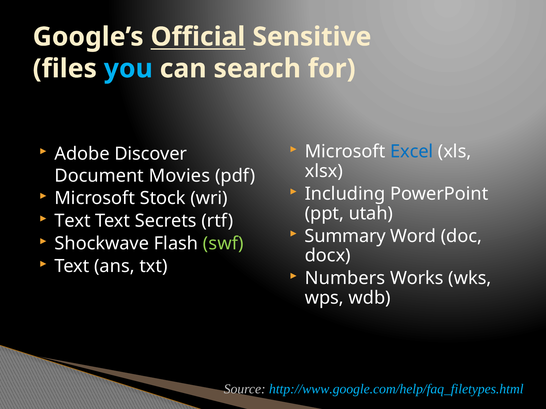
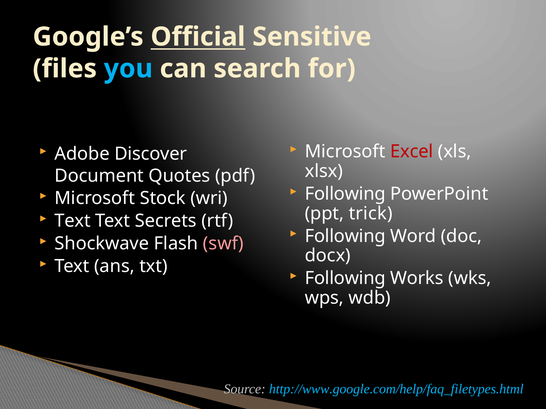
Excel colour: blue -> red (412, 152)
Movies: Movies -> Quotes (179, 176)
Including: Including -> Following (345, 194)
utah: utah -> trick (371, 214)
Summary: Summary -> Following (345, 236)
swf colour: light green -> pink (223, 244)
Numbers: Numbers -> Following (345, 279)
